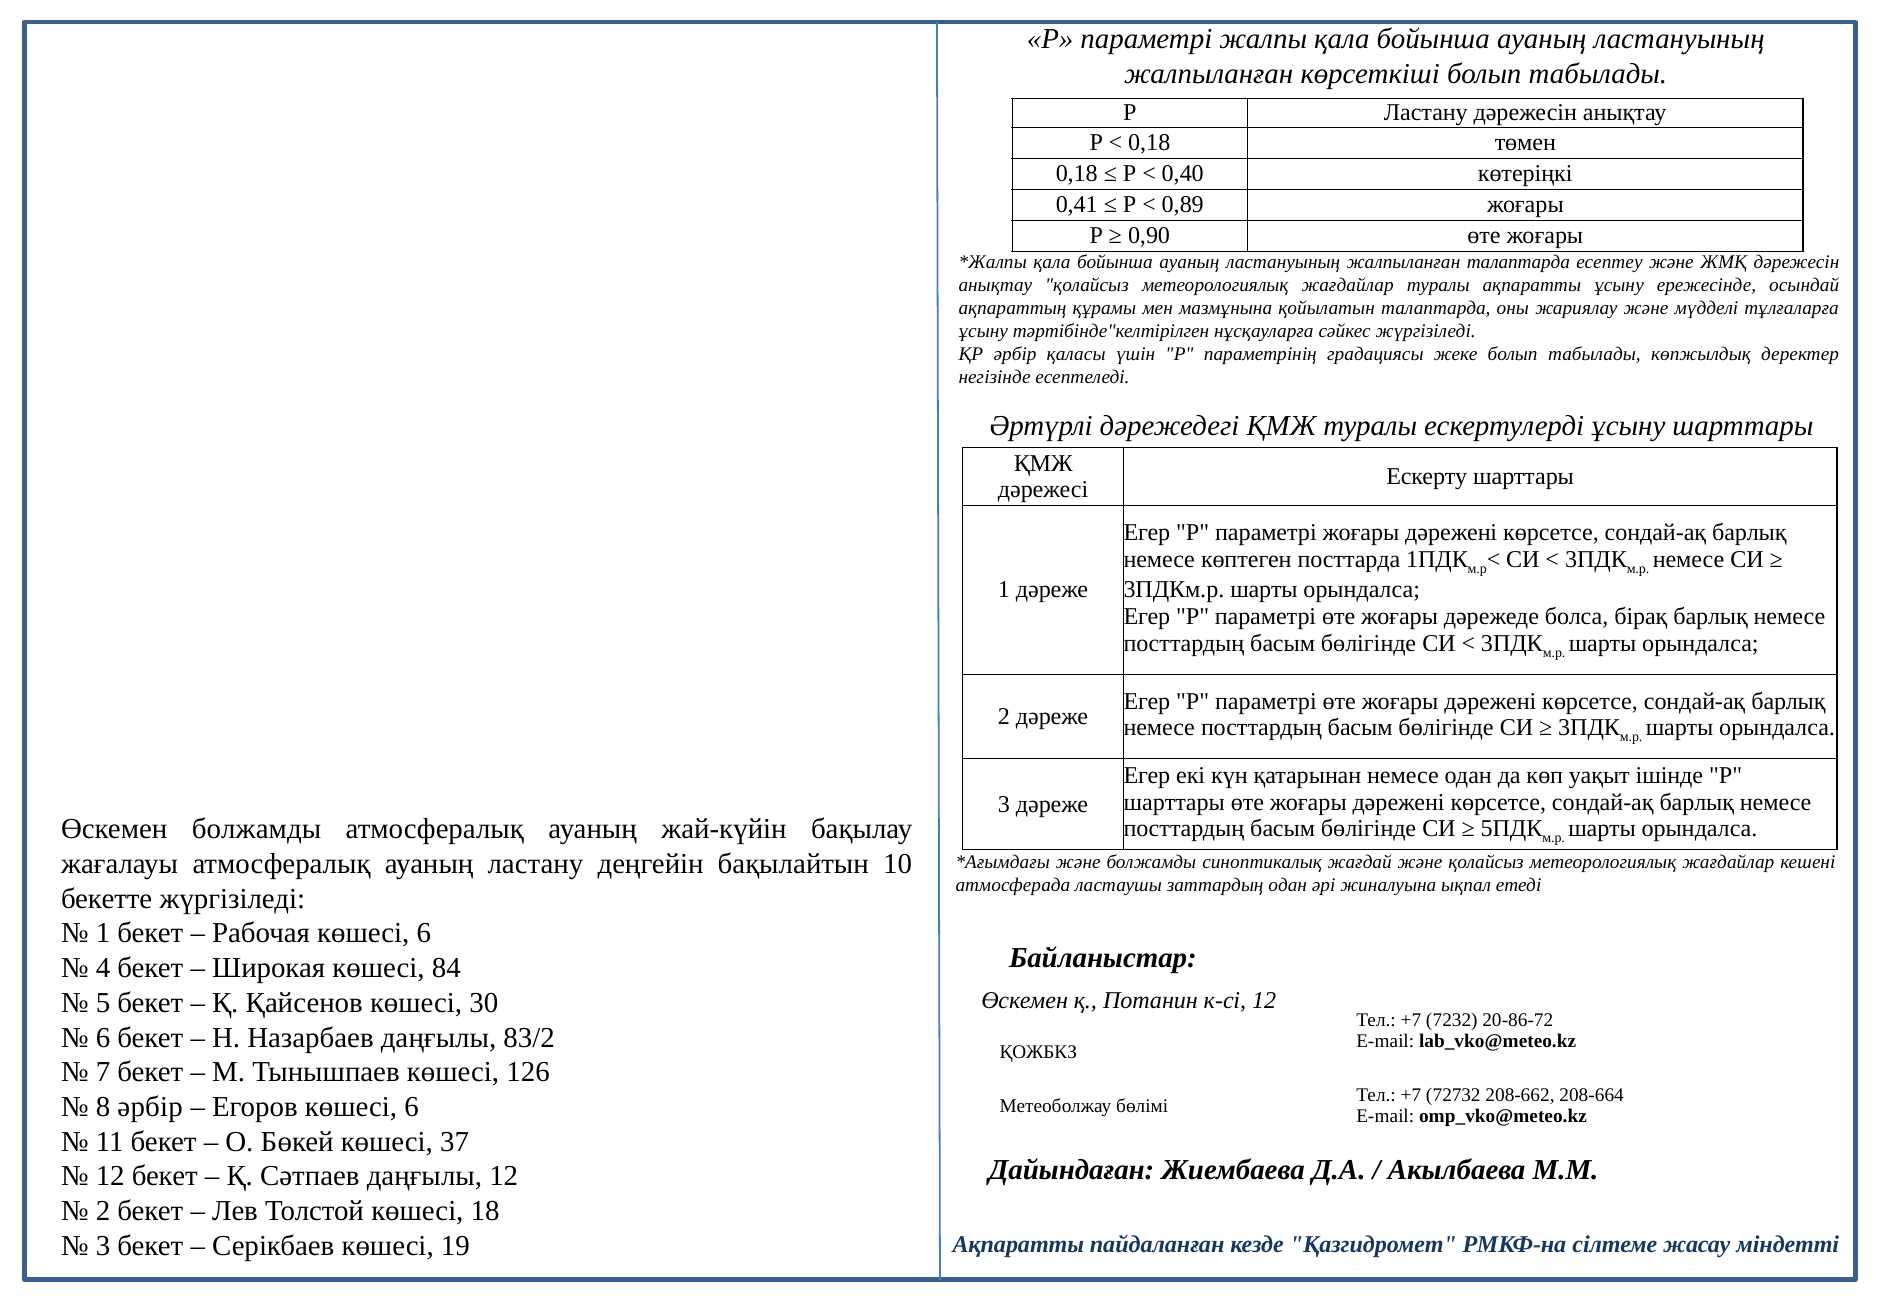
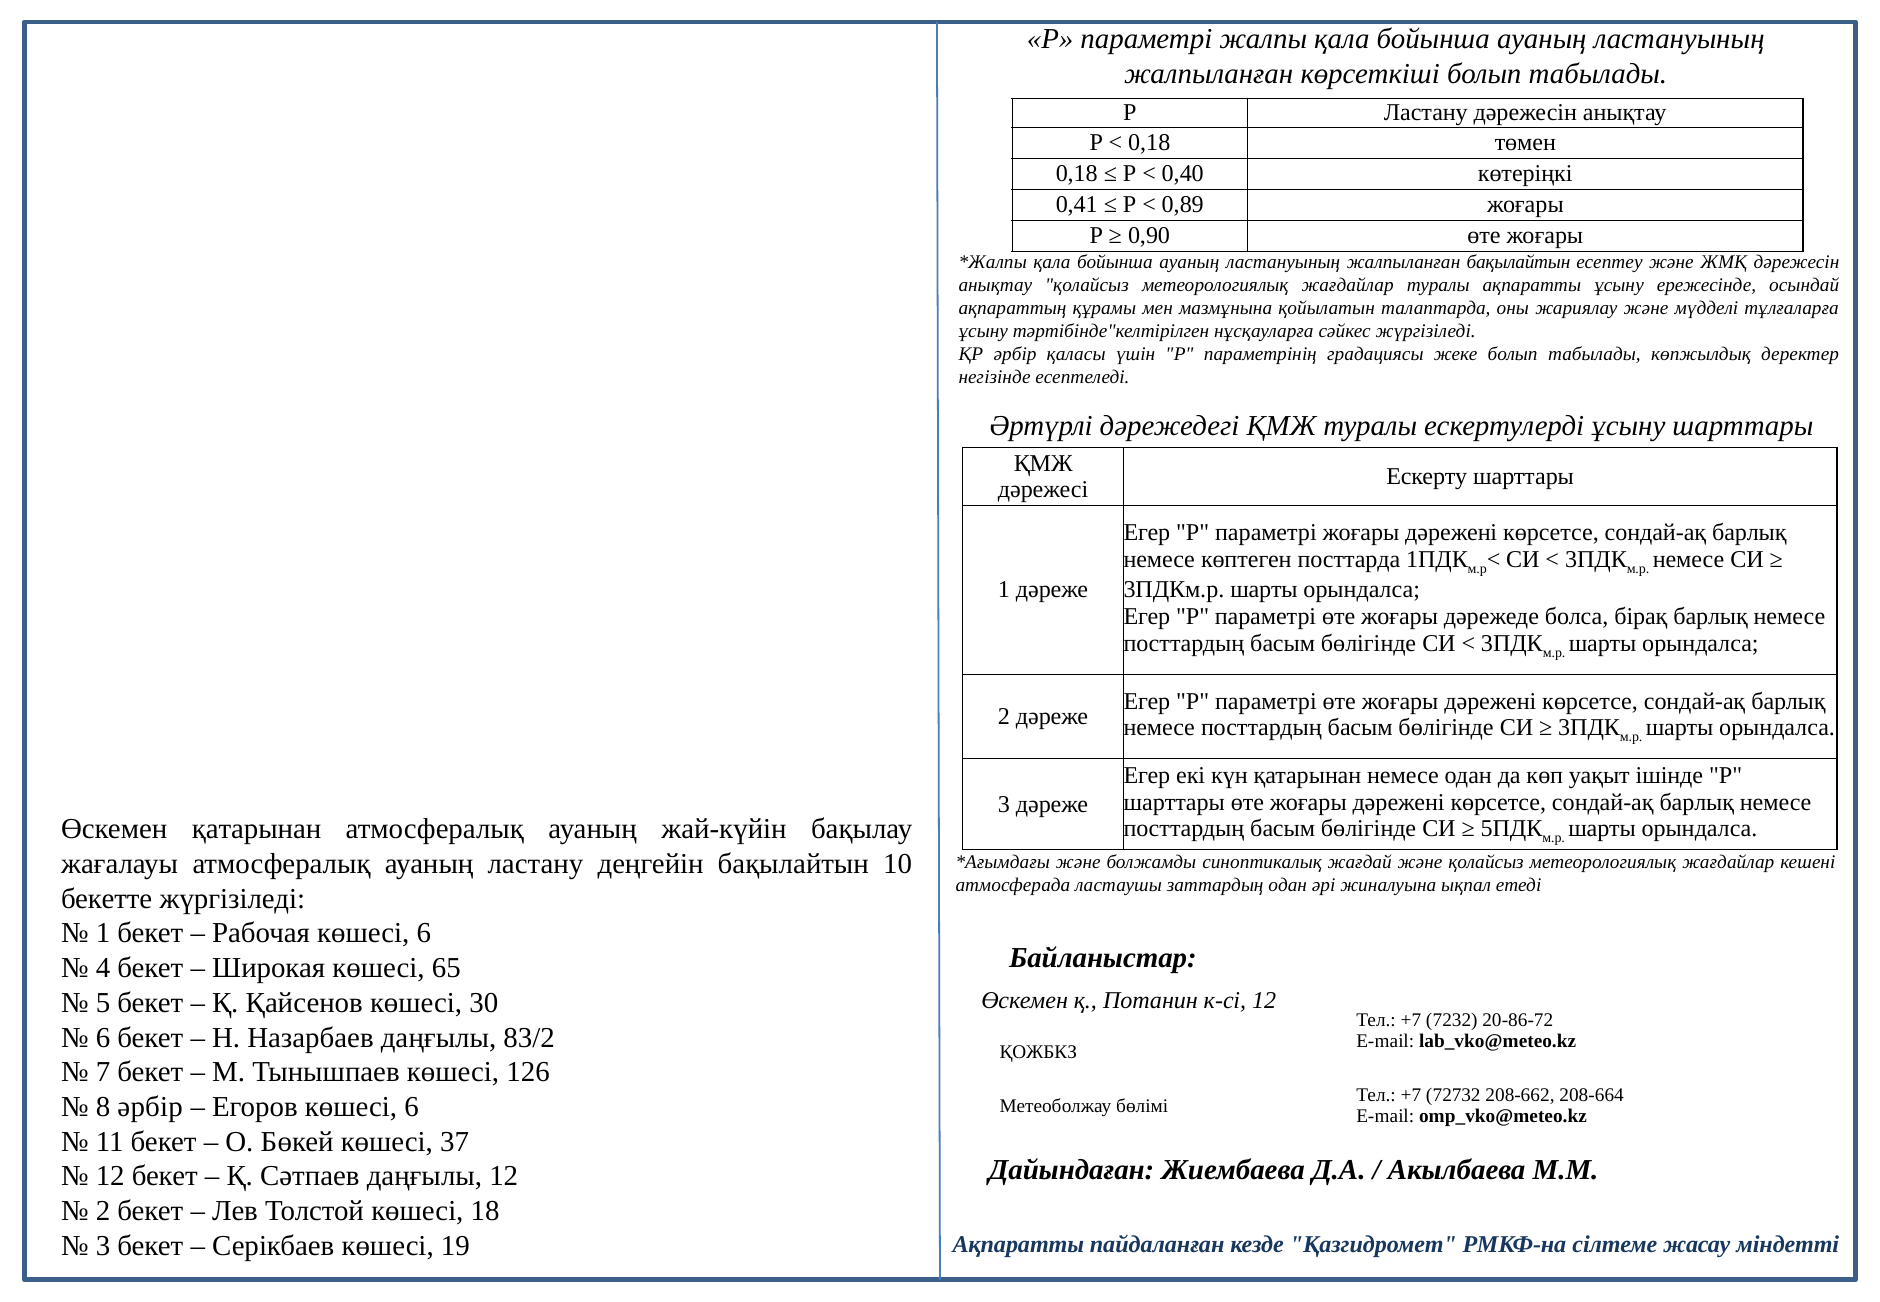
жалпыланған талаптарда: талаптарда -> бақылайтын (1518, 262)
Өскемен болжамды: болжамды -> қатарынан (257, 829)
84: 84 -> 65 (446, 968)
